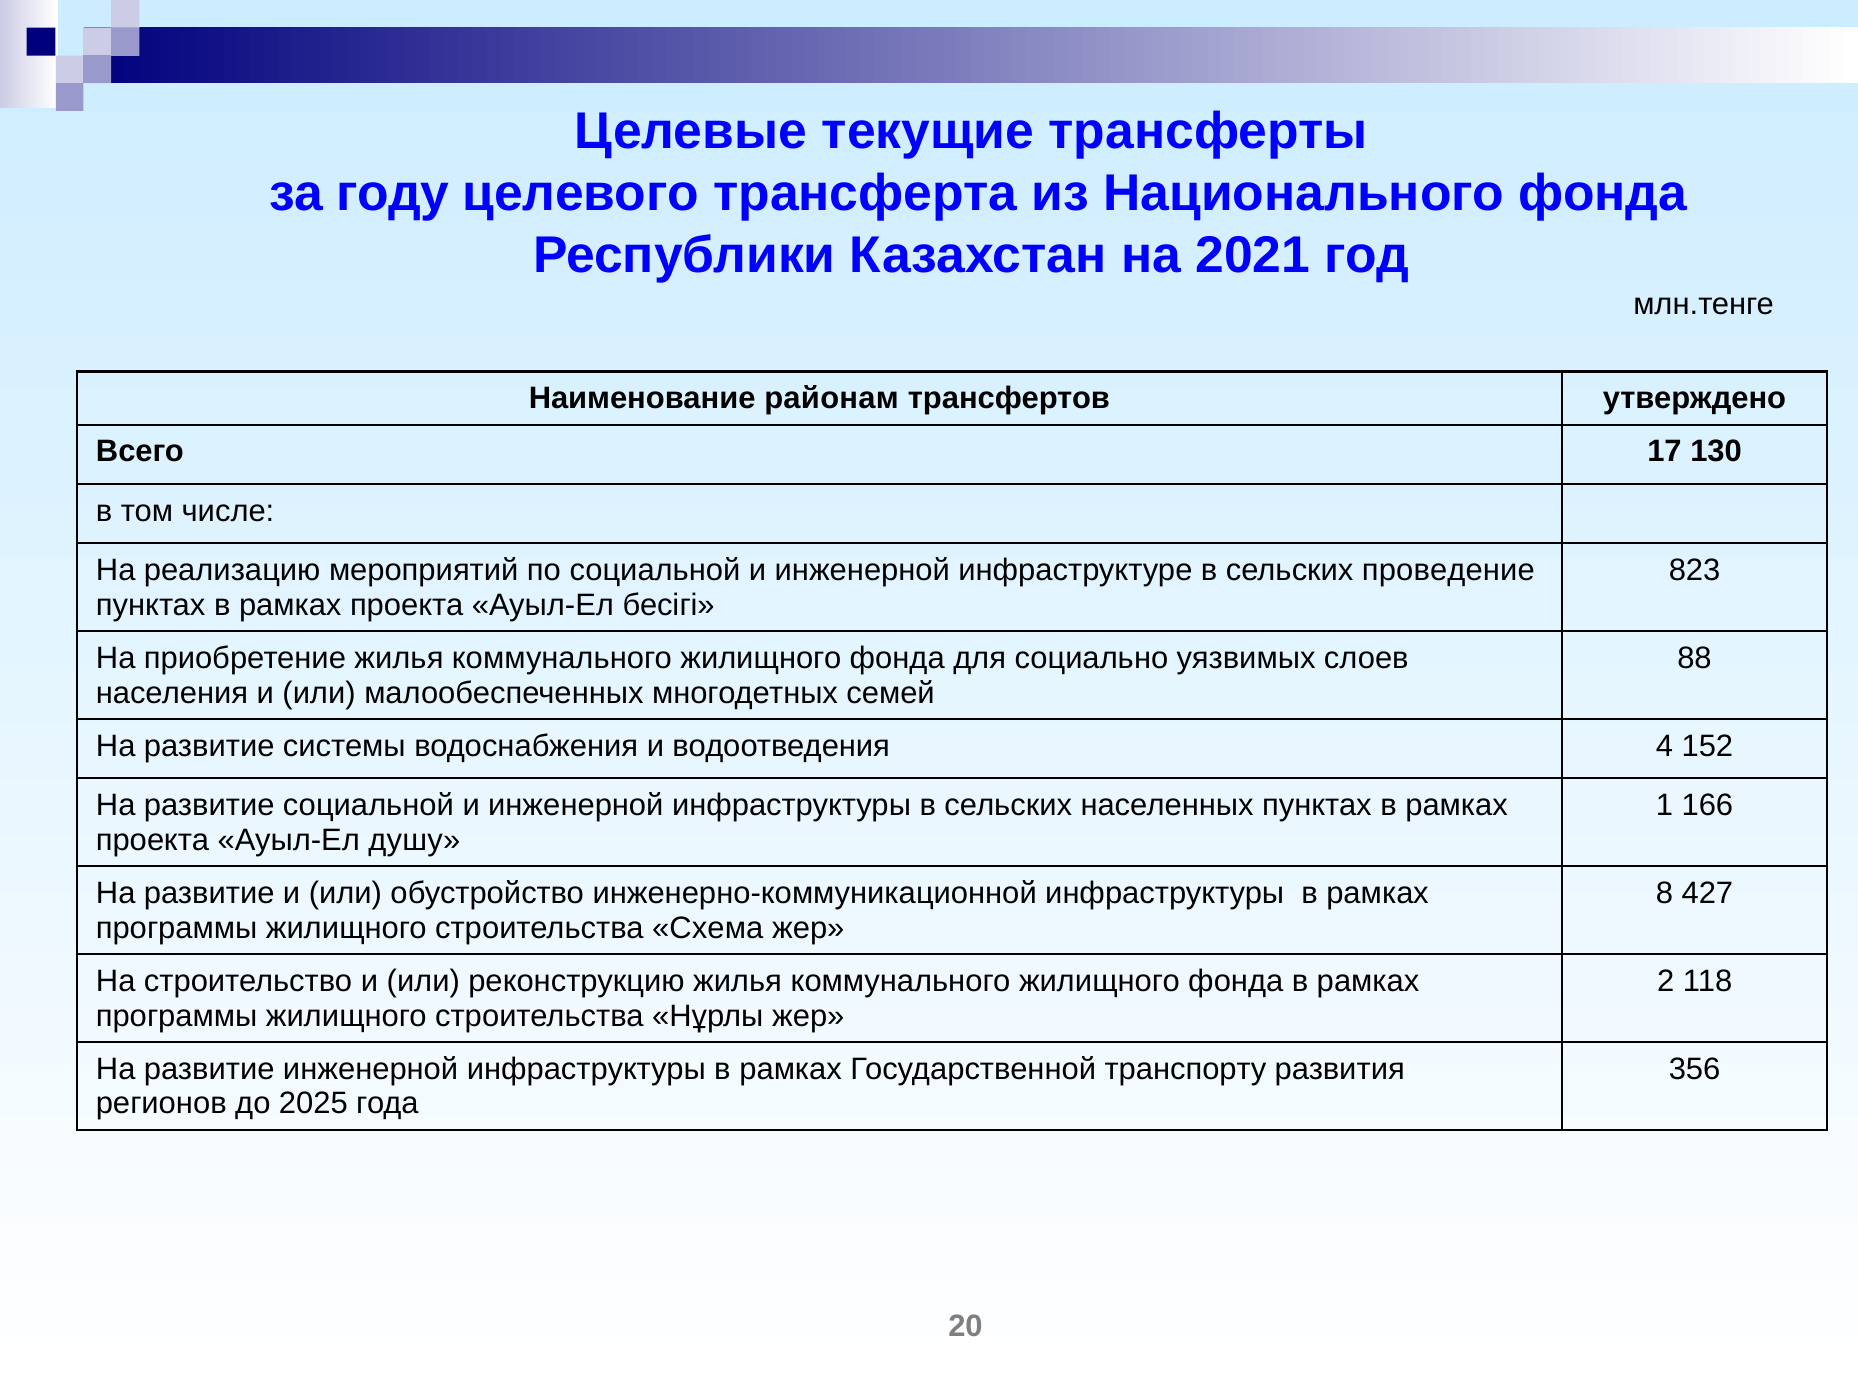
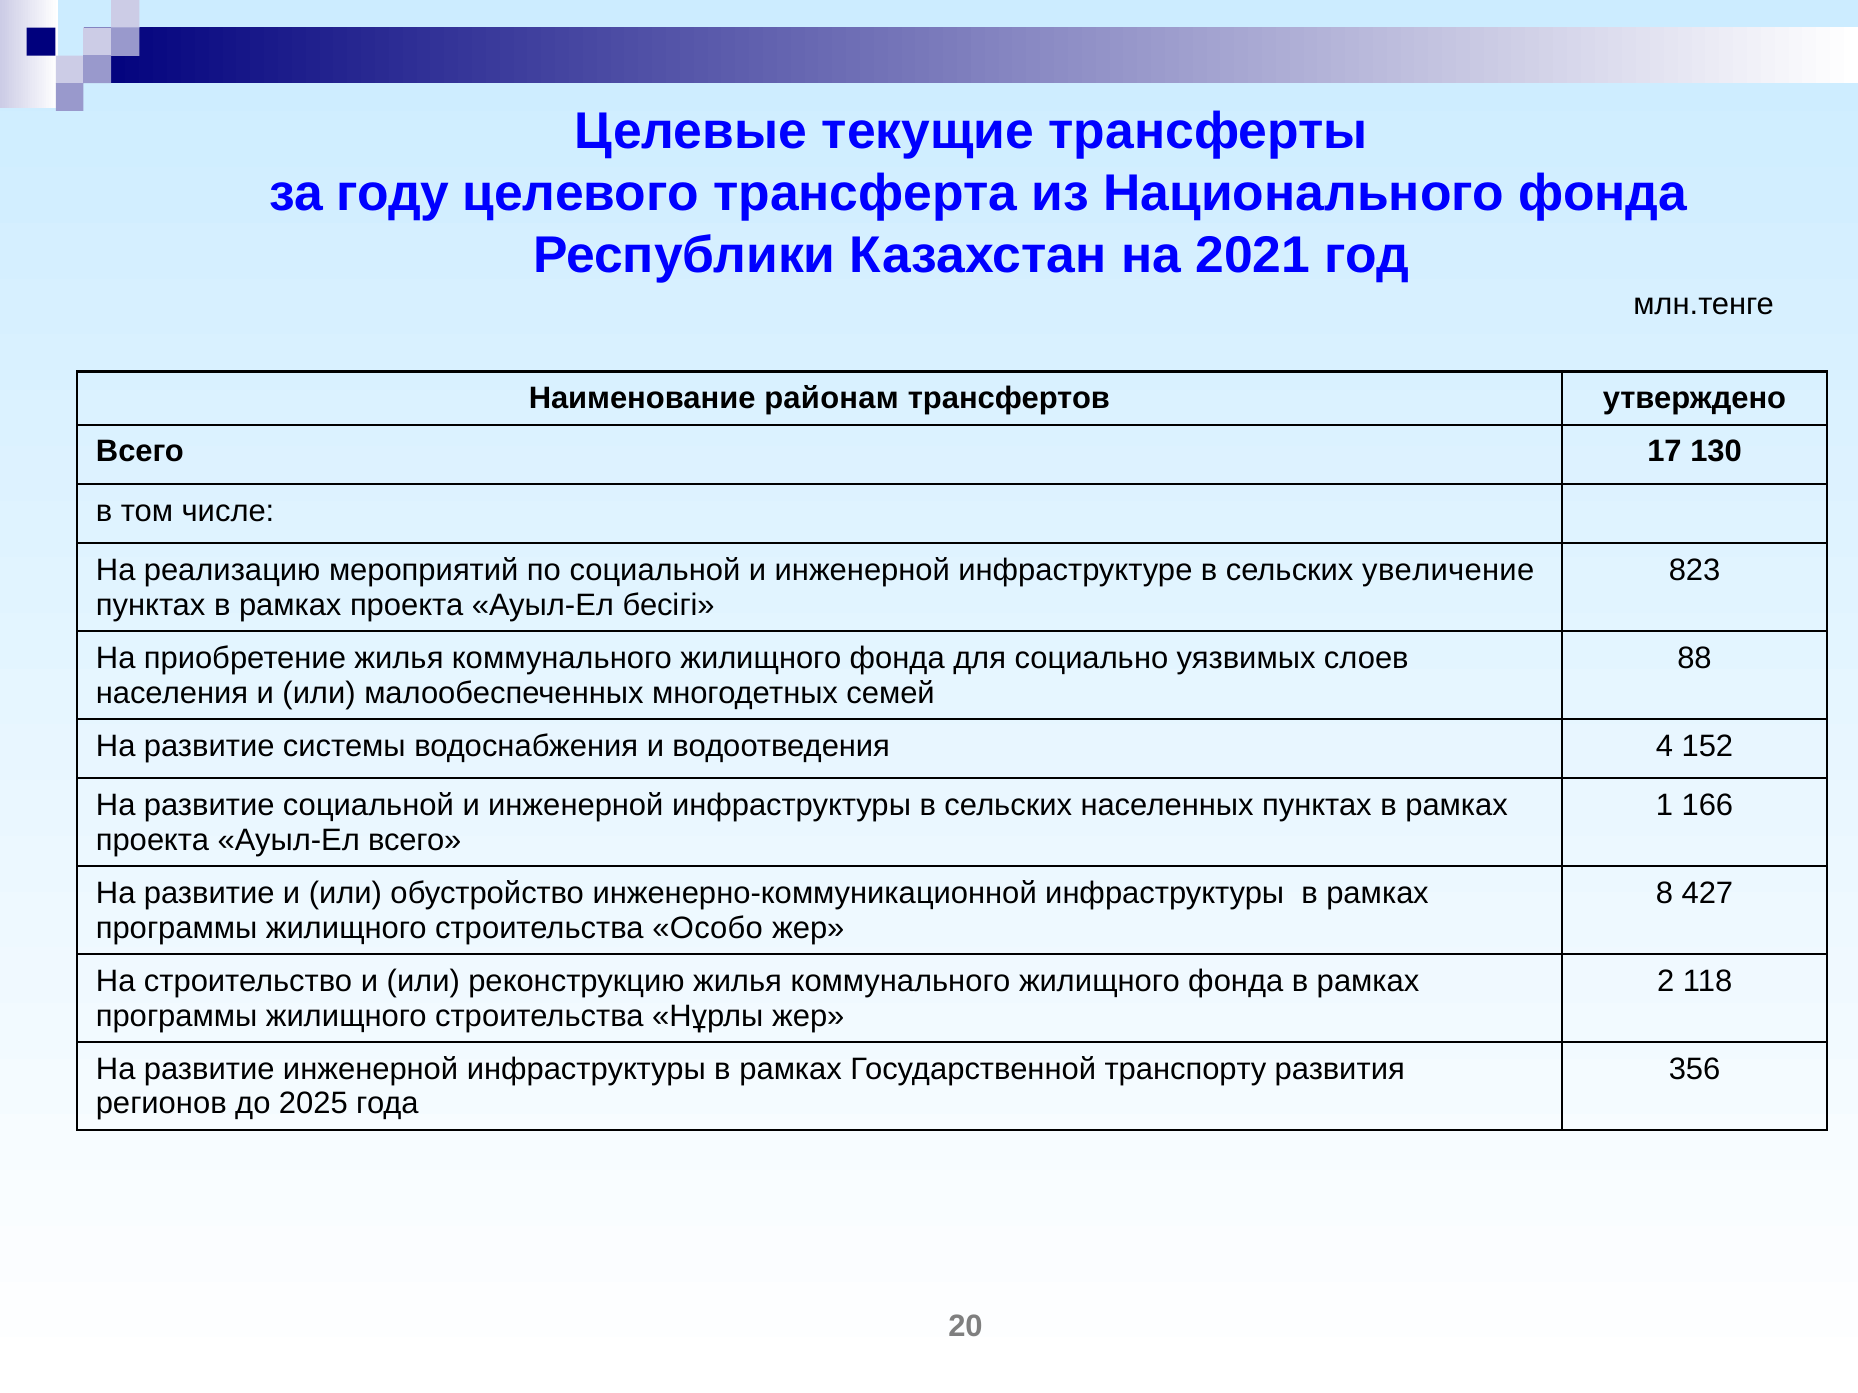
проведение: проведение -> увеличение (1448, 571)
Ауыл-Ел душу: душу -> всего (415, 841)
Схема: Схема -> Особо (708, 928)
